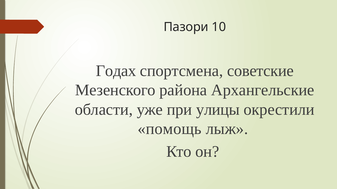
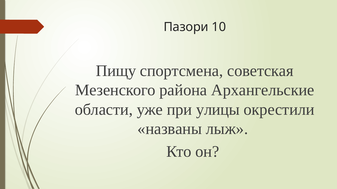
Годах: Годах -> Пищу (116, 71)
советские: советские -> советская (260, 71)
помощь: помощь -> названы (170, 129)
